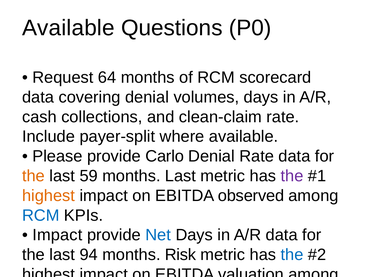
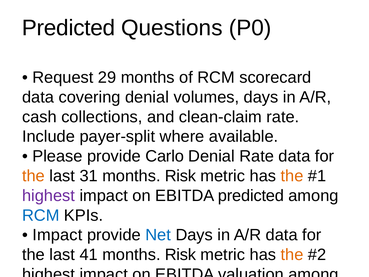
Available: Available -> Predicted (69, 28)
64: 64 -> 29 (107, 77)
59: 59 -> 31 (89, 176)
Last: Last -> Risk (180, 176)
the colour: purple -> orange (292, 176)
highest colour: orange -> purple (49, 195)
EBITDA observed: observed -> predicted (251, 195)
94: 94 -> 41 (89, 255)
the colour: blue -> orange (292, 255)
